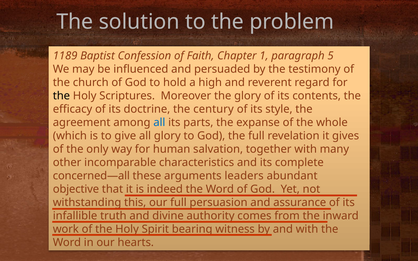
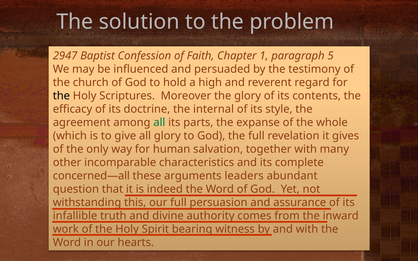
1189: 1189 -> 2947 (65, 56)
century: century -> internal (214, 109)
all colour: blue -> green (159, 123)
objective: objective -> question (76, 189)
